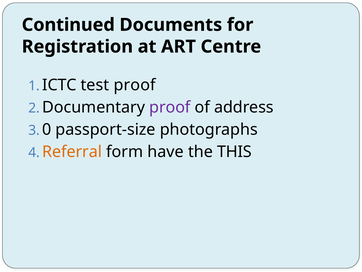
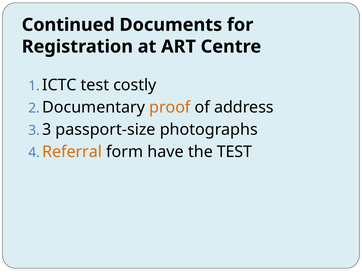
test proof: proof -> costly (135, 85)
proof colour: purple -> orange (170, 107)
0: 0 -> 3 (47, 129)
the THIS: THIS -> TEST (234, 152)
